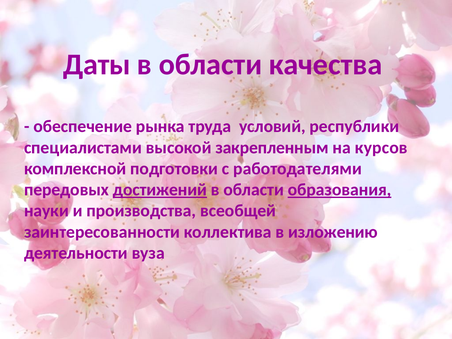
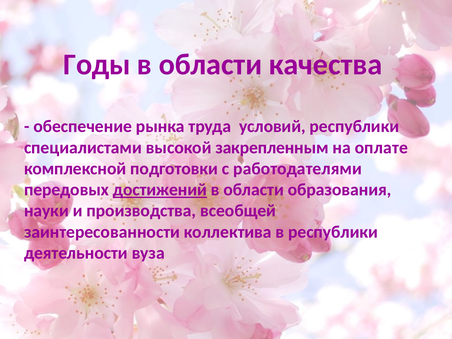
Даты: Даты -> Годы (97, 65)
курсов: курсов -> оплате (381, 148)
образования underline: present -> none (340, 190)
в изложению: изложению -> республики (333, 232)
